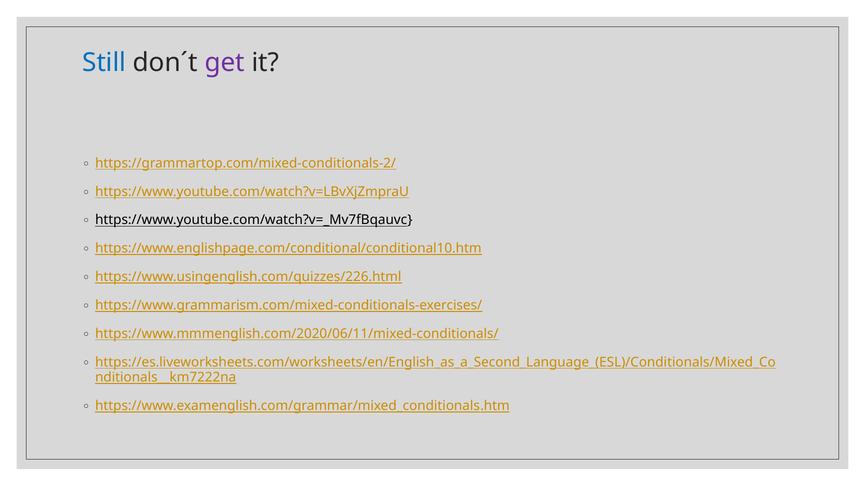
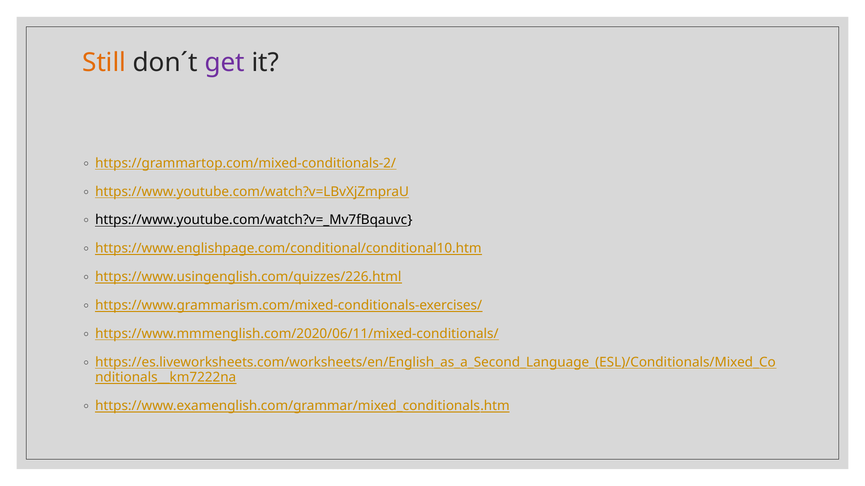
Still colour: blue -> orange (104, 63)
